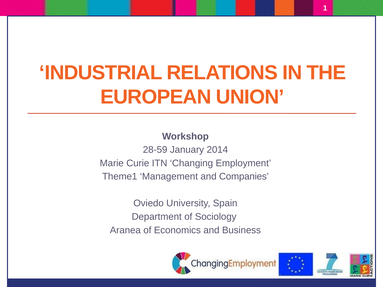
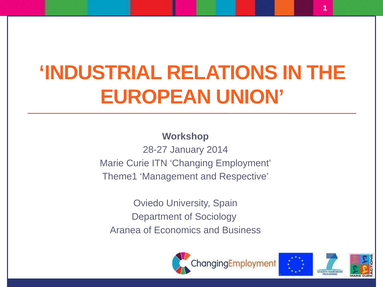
28-59: 28-59 -> 28-27 (155, 150)
Companies: Companies -> Respective (244, 177)
